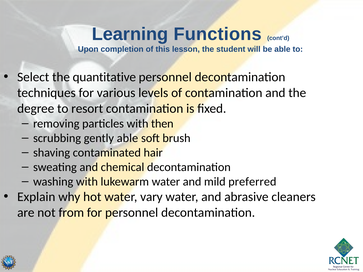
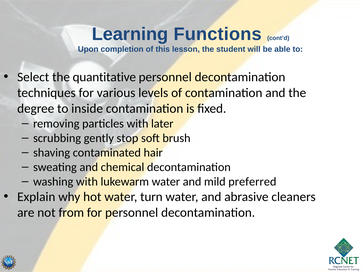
resort: resort -> inside (87, 109)
then: then -> later (162, 124)
gently able: able -> stop (127, 138)
vary: vary -> turn (151, 197)
